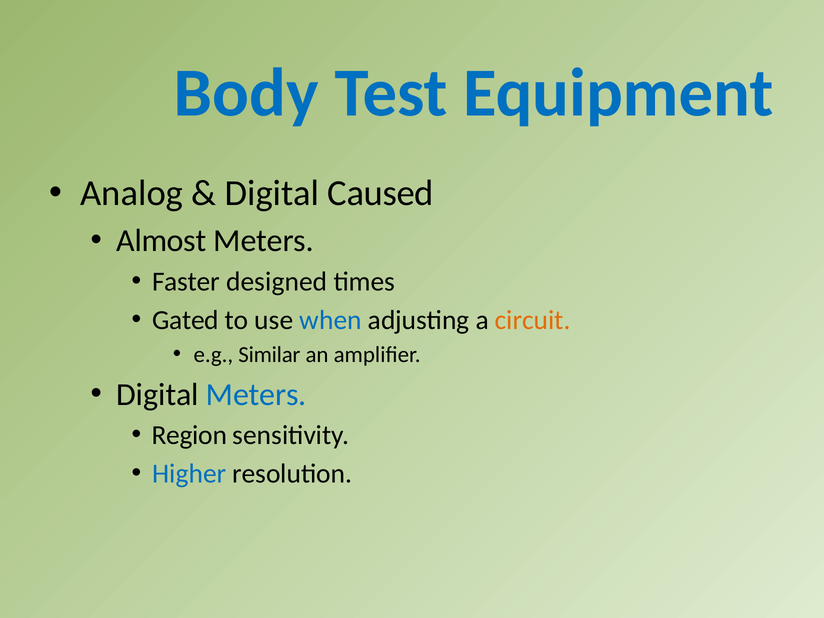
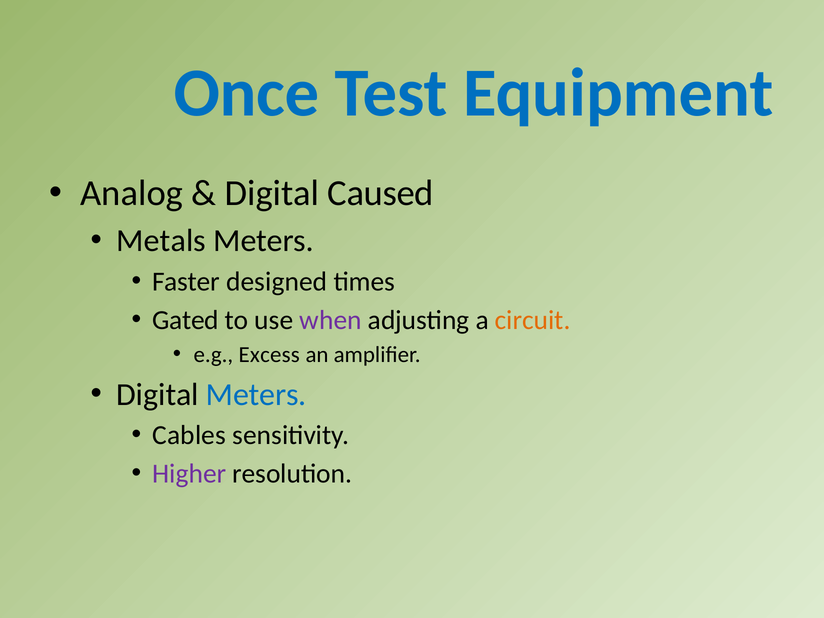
Body: Body -> Once (247, 93)
Almost: Almost -> Metals (161, 241)
when colour: blue -> purple (331, 320)
Similar: Similar -> Excess (269, 354)
Region: Region -> Cables (189, 435)
Higher colour: blue -> purple (189, 474)
